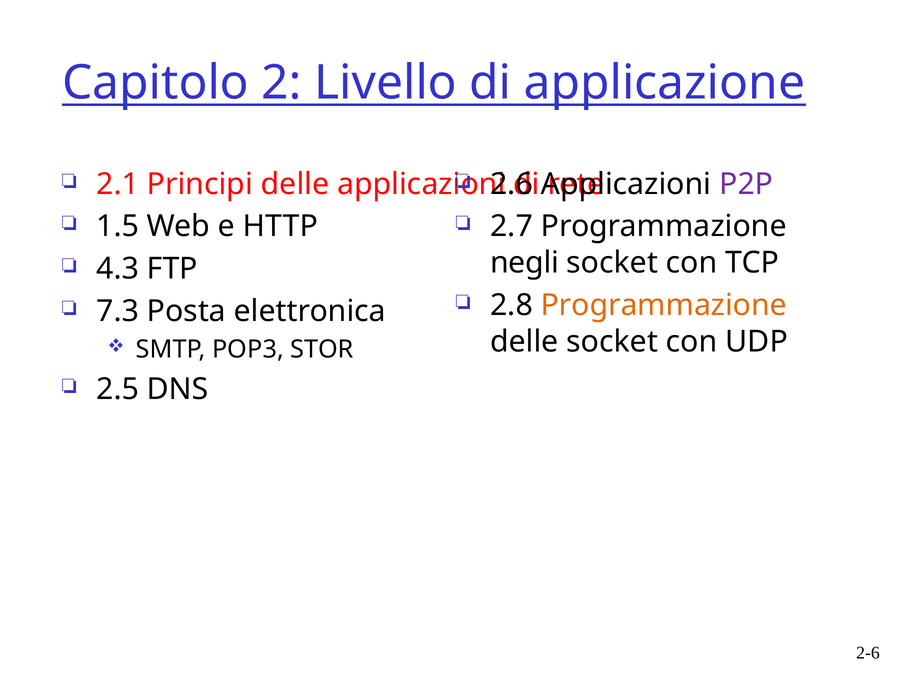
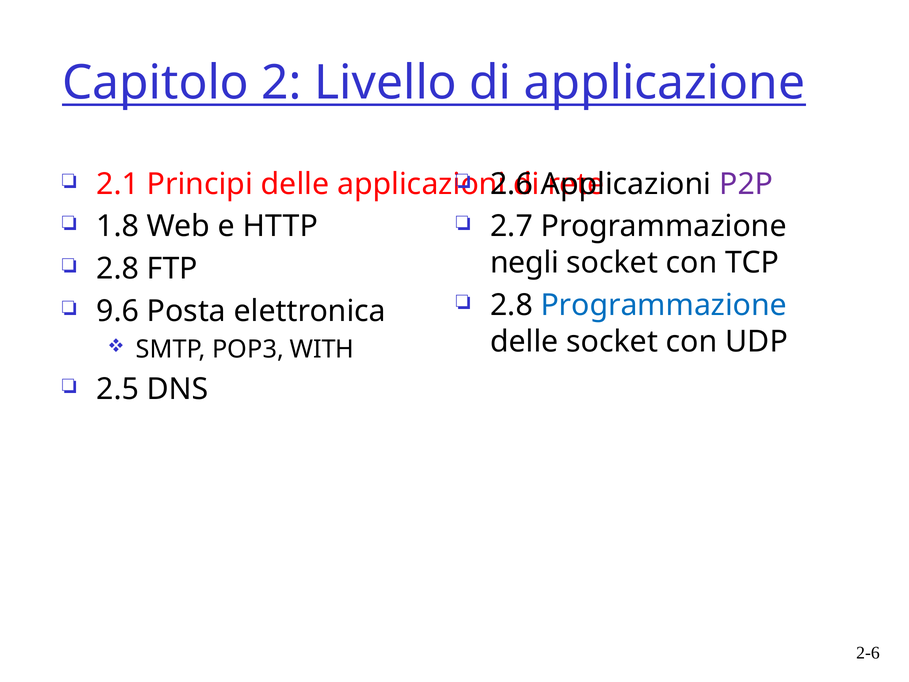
1.5: 1.5 -> 1.8 (118, 226)
4.3: 4.3 -> 2.8 (118, 269)
Programmazione colour: orange -> blue (664, 305)
7.3: 7.3 -> 9.6 (118, 311)
STOR: STOR -> WITH (322, 349)
